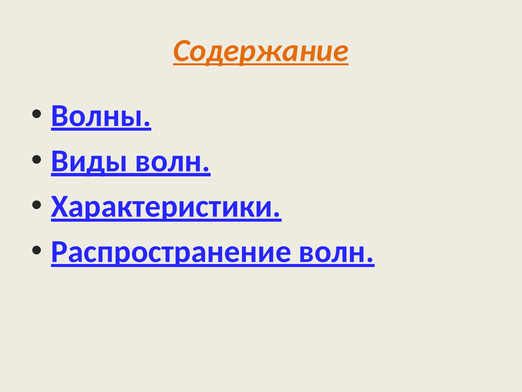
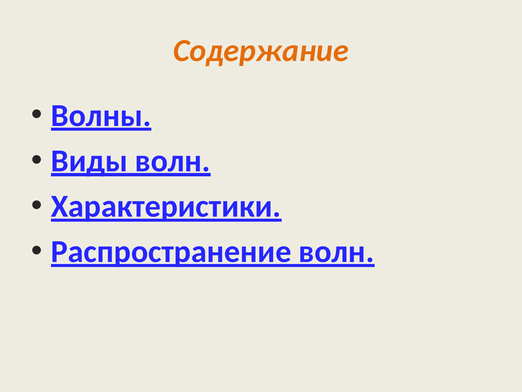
Содержание underline: present -> none (261, 51)
